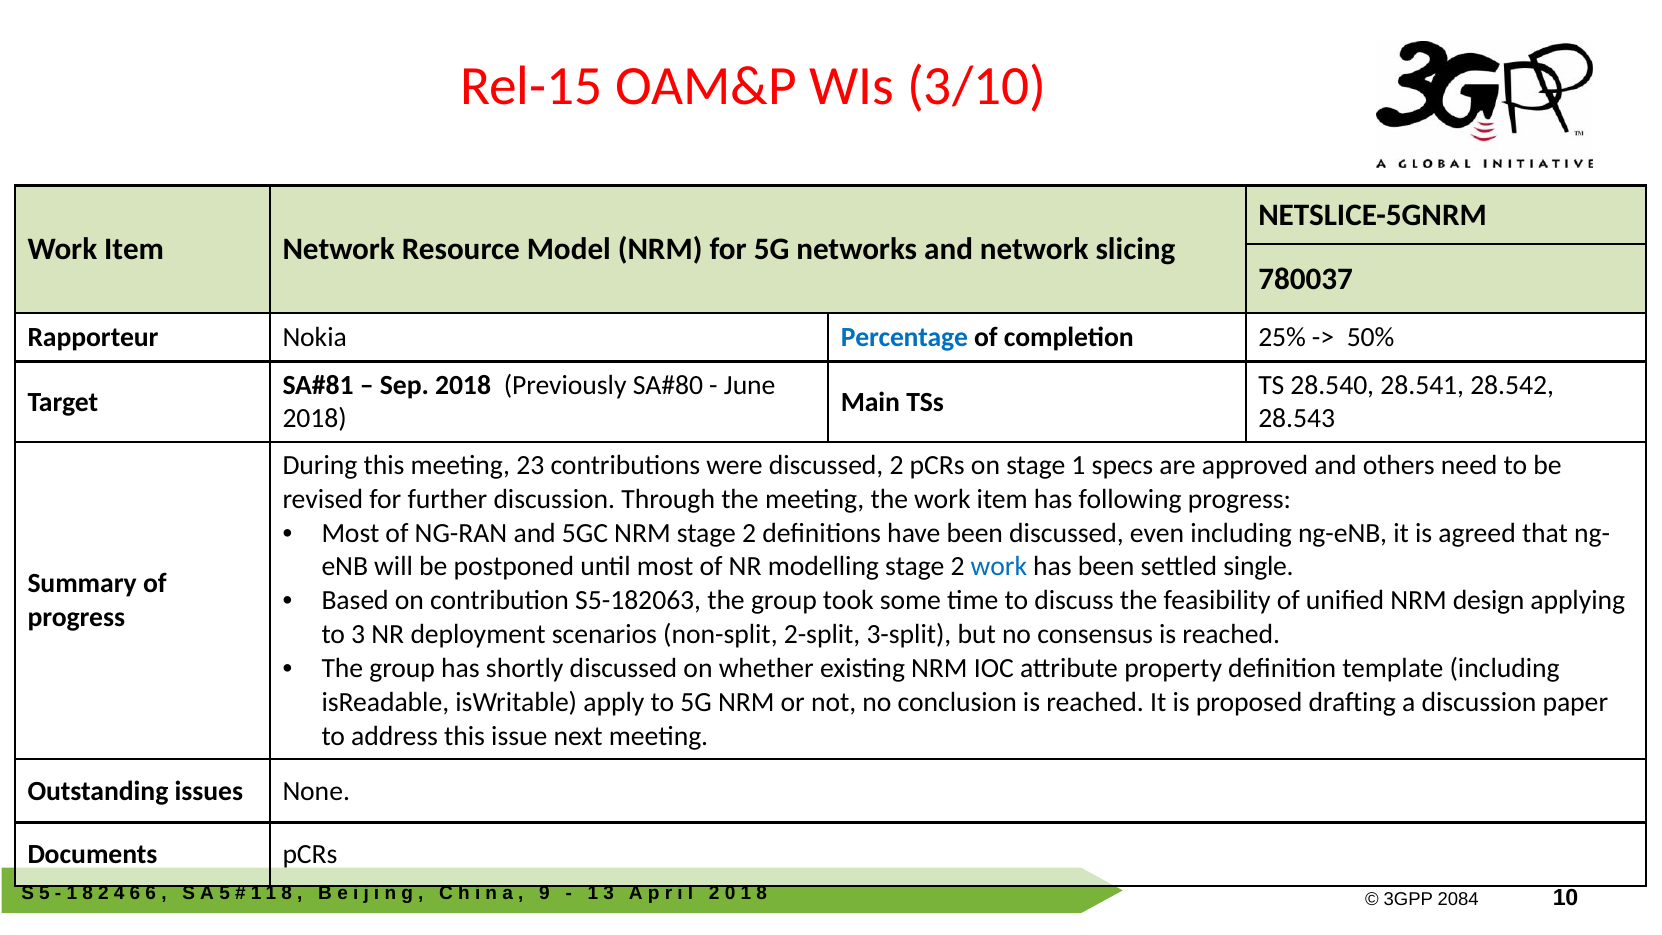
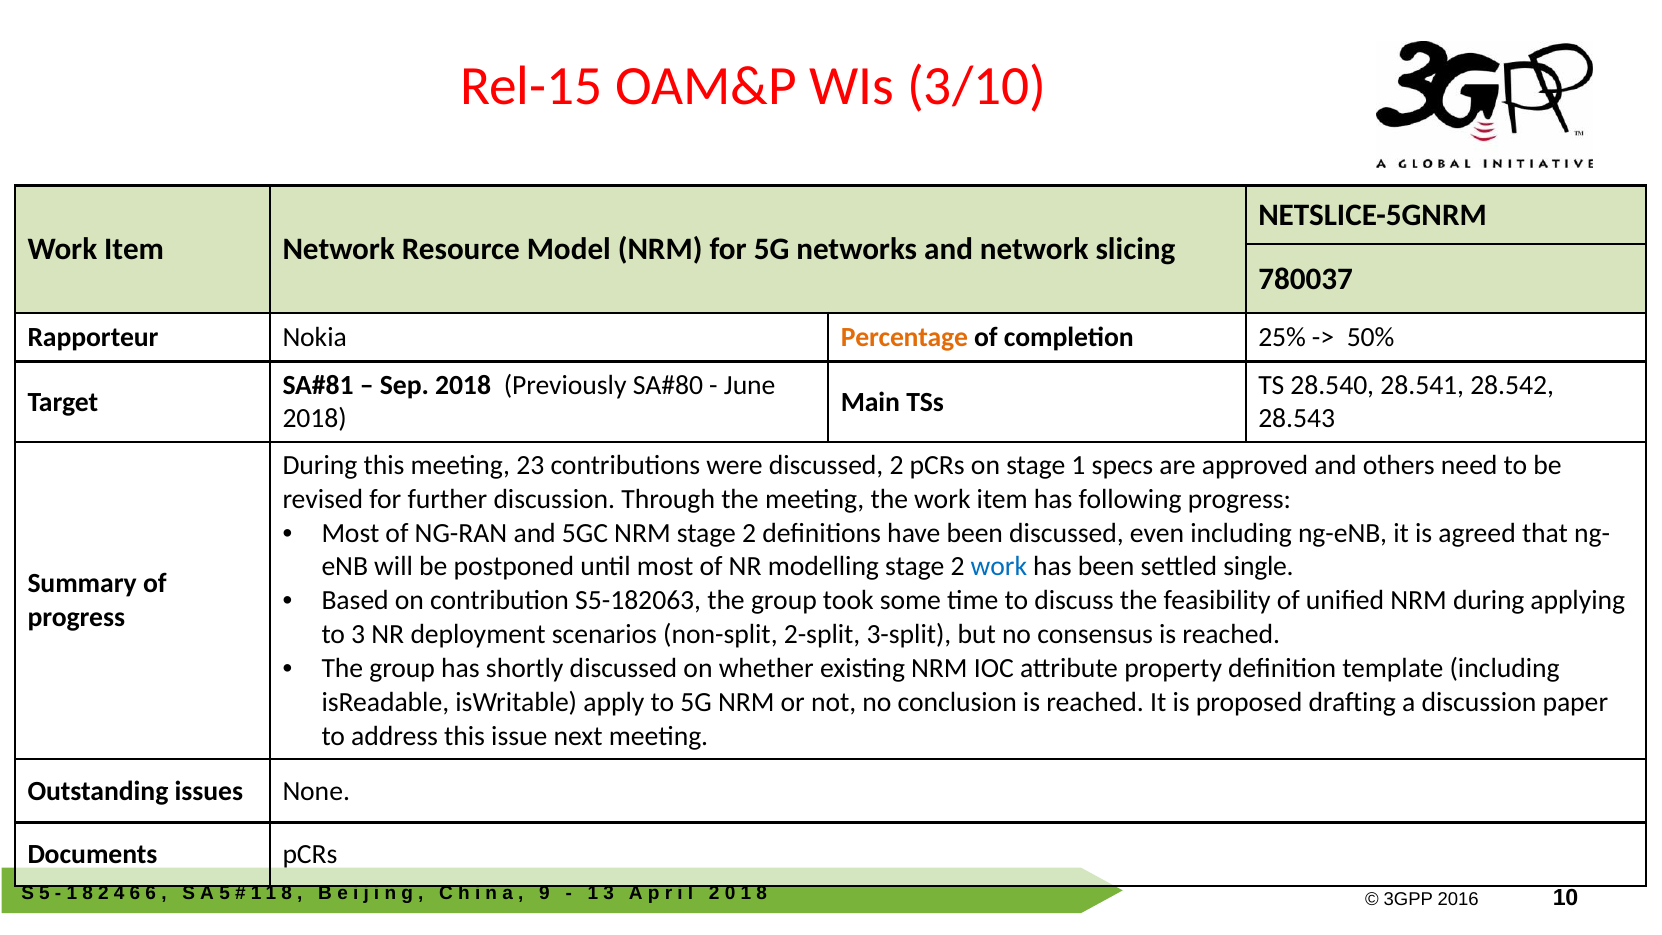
Percentage colour: blue -> orange (904, 337)
NRM design: design -> during (1489, 601)
2084: 2084 -> 2016 (1458, 899)
